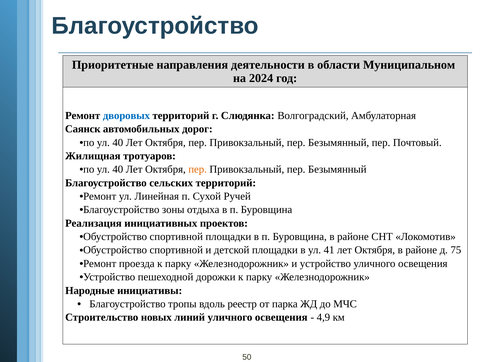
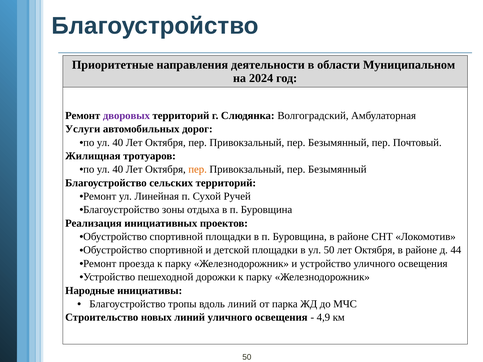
дворовых colour: blue -> purple (126, 116)
Саянск: Саянск -> Услуги (83, 129)
ул 41: 41 -> 50 (329, 250)
75: 75 -> 44 (456, 250)
вдоль реестр: реестр -> линий (242, 304)
